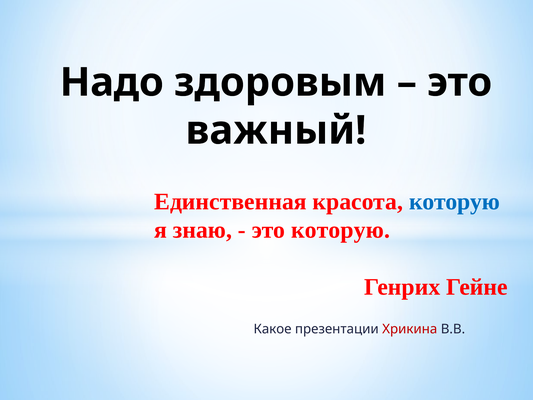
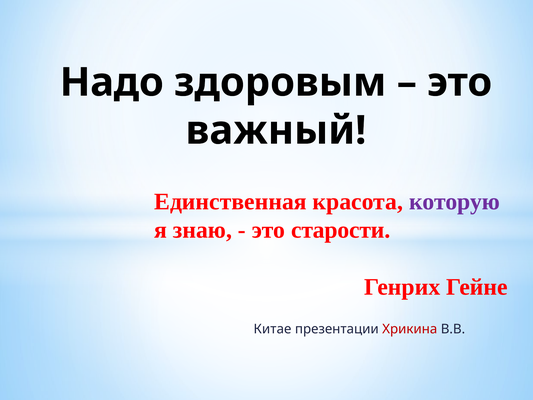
которую colour: blue -> purple (455, 202)
это которую: которую -> старости (341, 230)
Какое: Какое -> Китае (272, 329)
